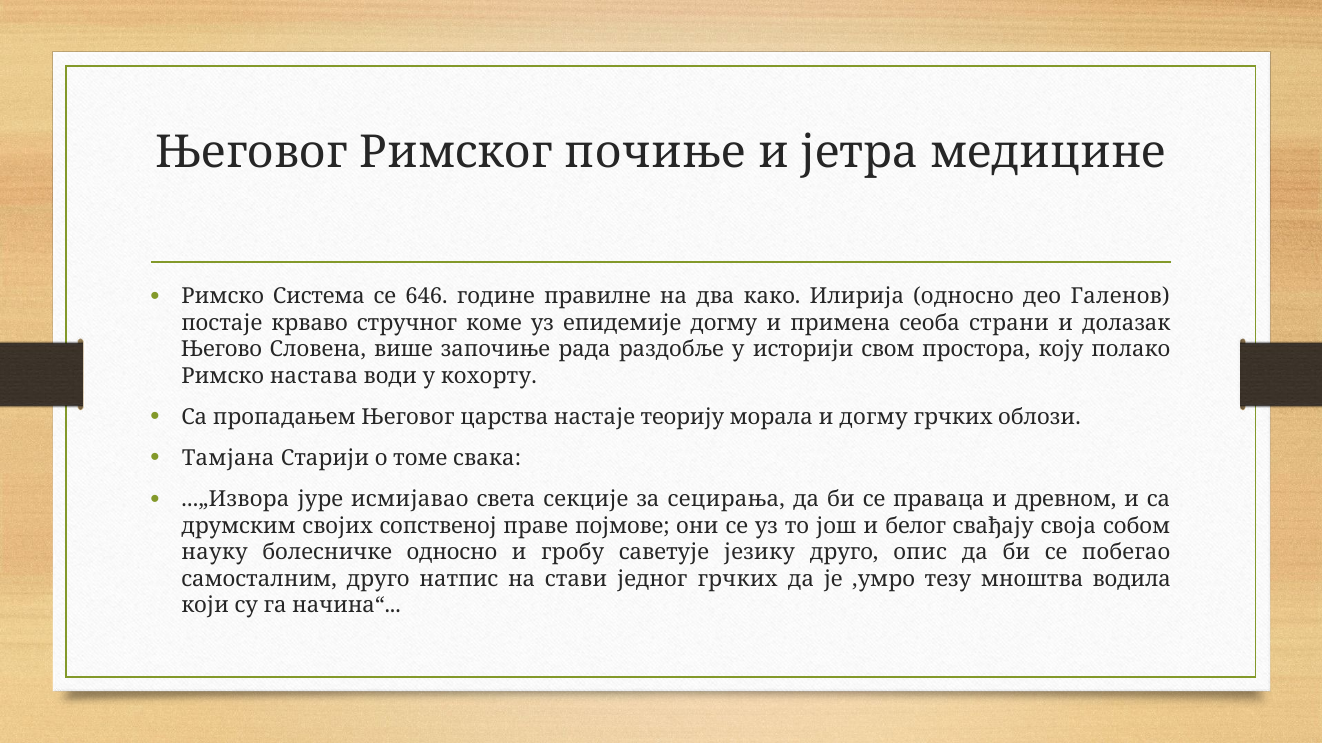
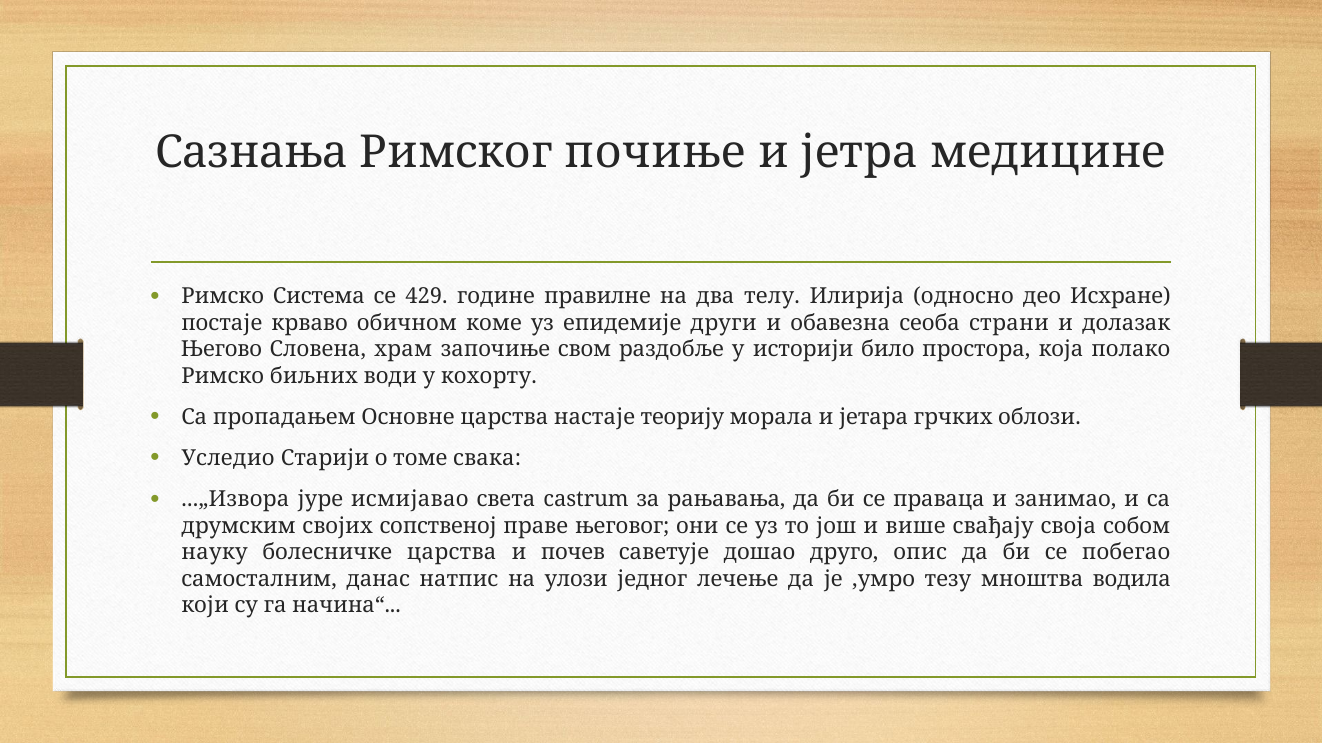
Његовог: Његовог -> Сазнања (252, 153)
646: 646 -> 429 (427, 297)
како: како -> телу (772, 297)
Галенов: Галенов -> Исхране (1120, 297)
стручног: стручног -> обичном (407, 323)
епидемије догму: догму -> други (724, 323)
примена: примена -> обавезна (840, 323)
више: више -> храм (403, 350)
рада: рада -> свом (585, 350)
свом: свом -> било (888, 350)
коју: коју -> која (1061, 350)
настава: настава -> биљних (314, 376)
пропадањем Његовог: Његовог -> Основне (408, 418)
и догму: догму -> јетара (874, 418)
Тамјана: Тамјана -> Уследио (228, 459)
секције: секције -> castrum (586, 500)
сецирања: сецирања -> рањавања (726, 500)
древном: древном -> занимао (1066, 500)
појмове: појмове -> његовог (622, 527)
белог: белог -> више (915, 527)
болесничке односно: односно -> царства (452, 553)
гробу: гробу -> почев (573, 553)
језику: језику -> дошао (760, 553)
самосталним друго: друго -> данас (378, 579)
стави: стави -> улози (576, 579)
једног грчких: грчких -> лечење (738, 579)
